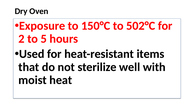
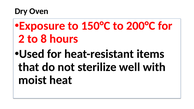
502°C: 502°C -> 200°C (141, 26)
5: 5 -> 8 (44, 39)
